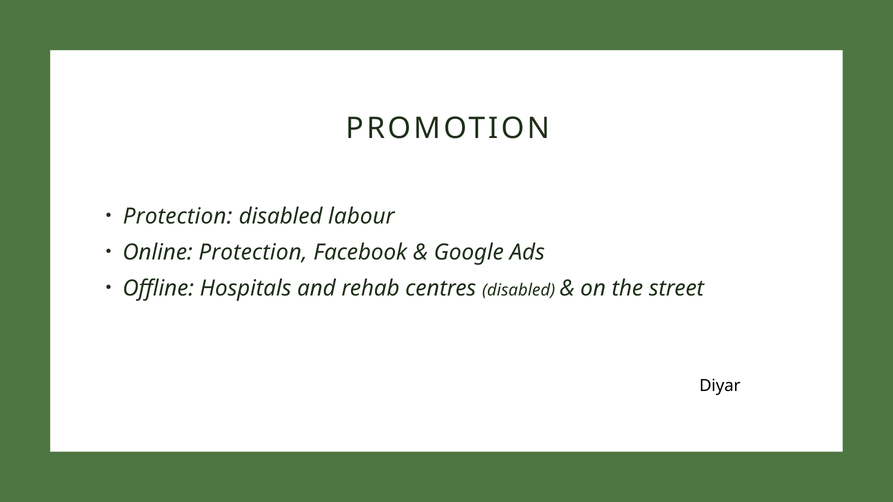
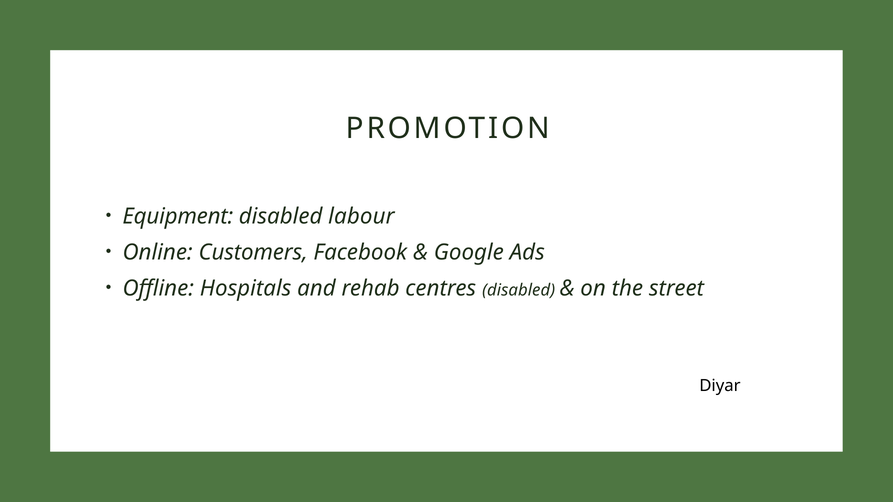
Protection: Protection -> Equipment (178, 217)
Online Protection: Protection -> Customers (253, 253)
